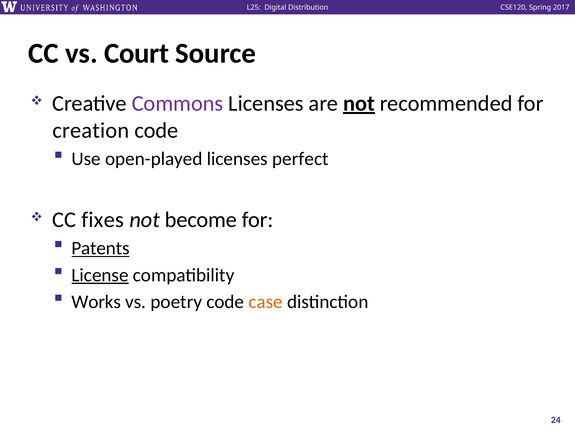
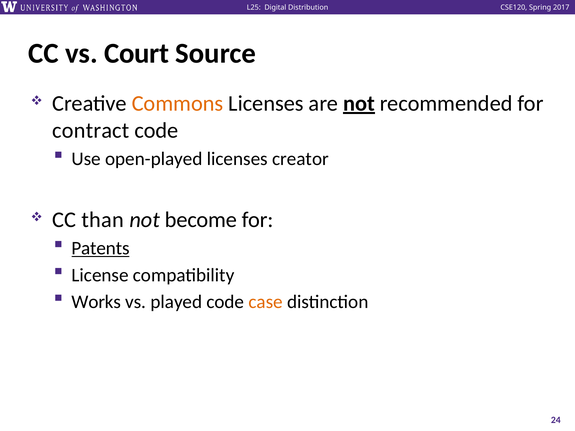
Commons colour: purple -> orange (177, 104)
creation: creation -> contract (91, 130)
perfect: perfect -> creator (300, 159)
fixes: fixes -> than (103, 220)
License underline: present -> none (100, 275)
poetry: poetry -> played (176, 302)
